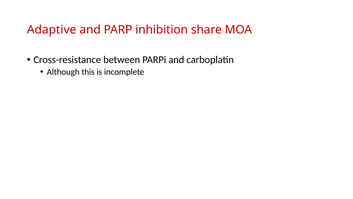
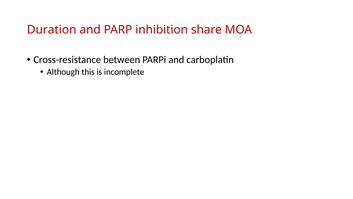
Adaptive: Adaptive -> Duration (52, 30)
